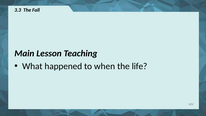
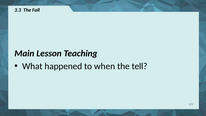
life: life -> tell (140, 66)
